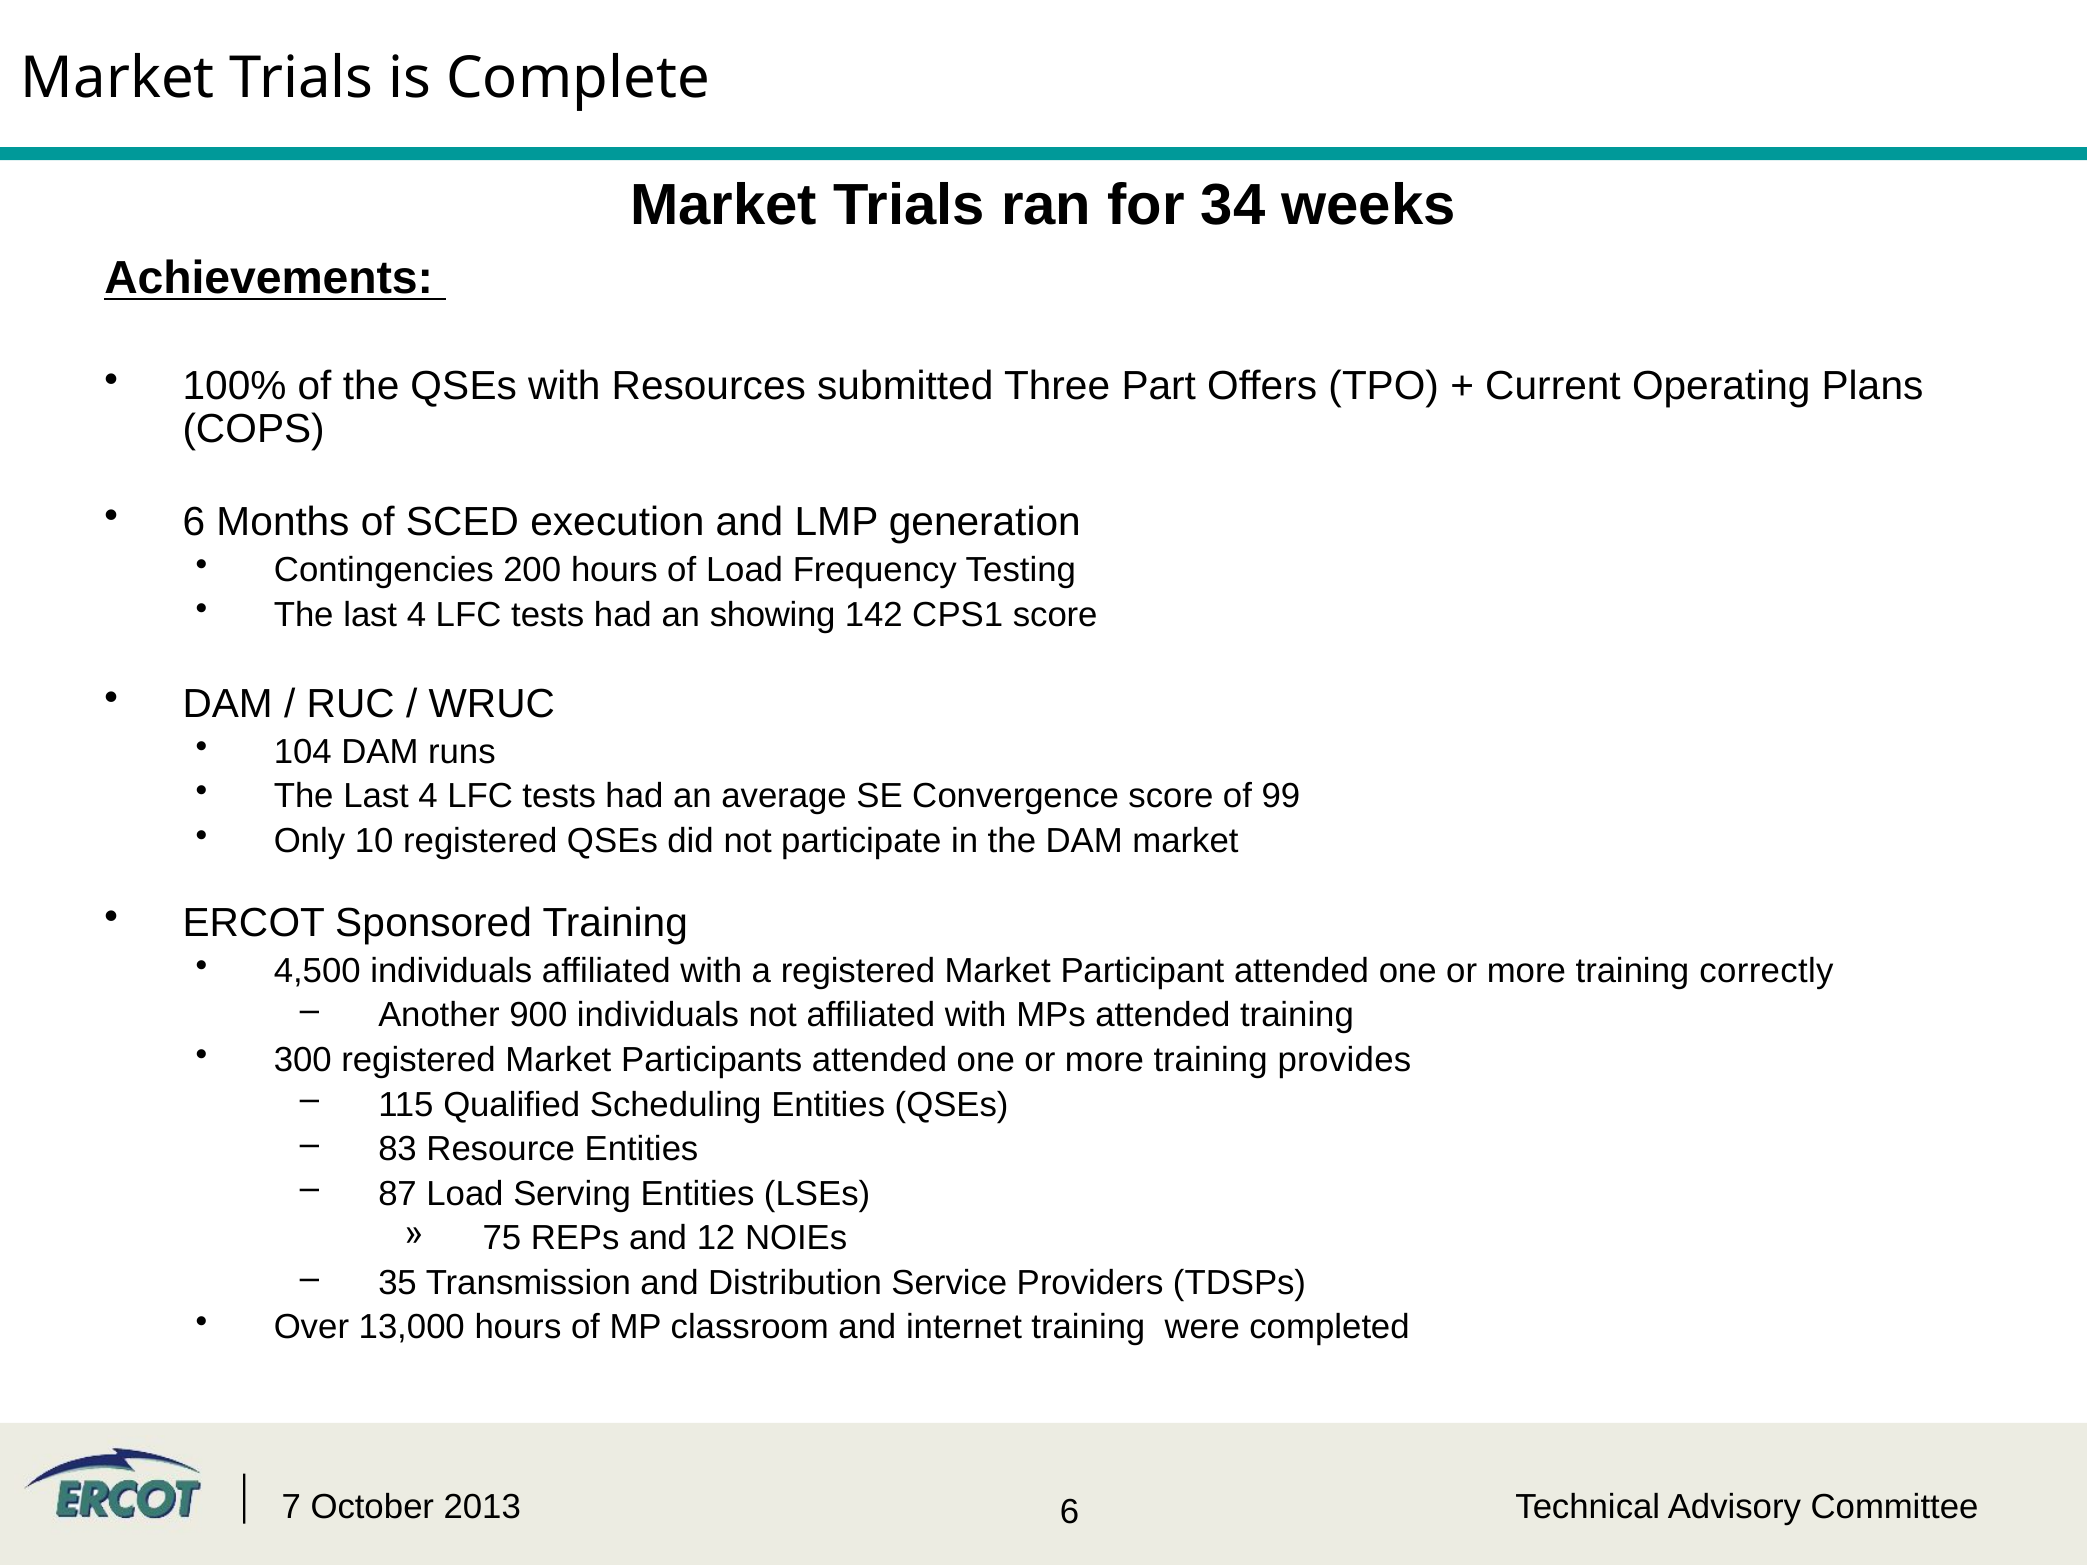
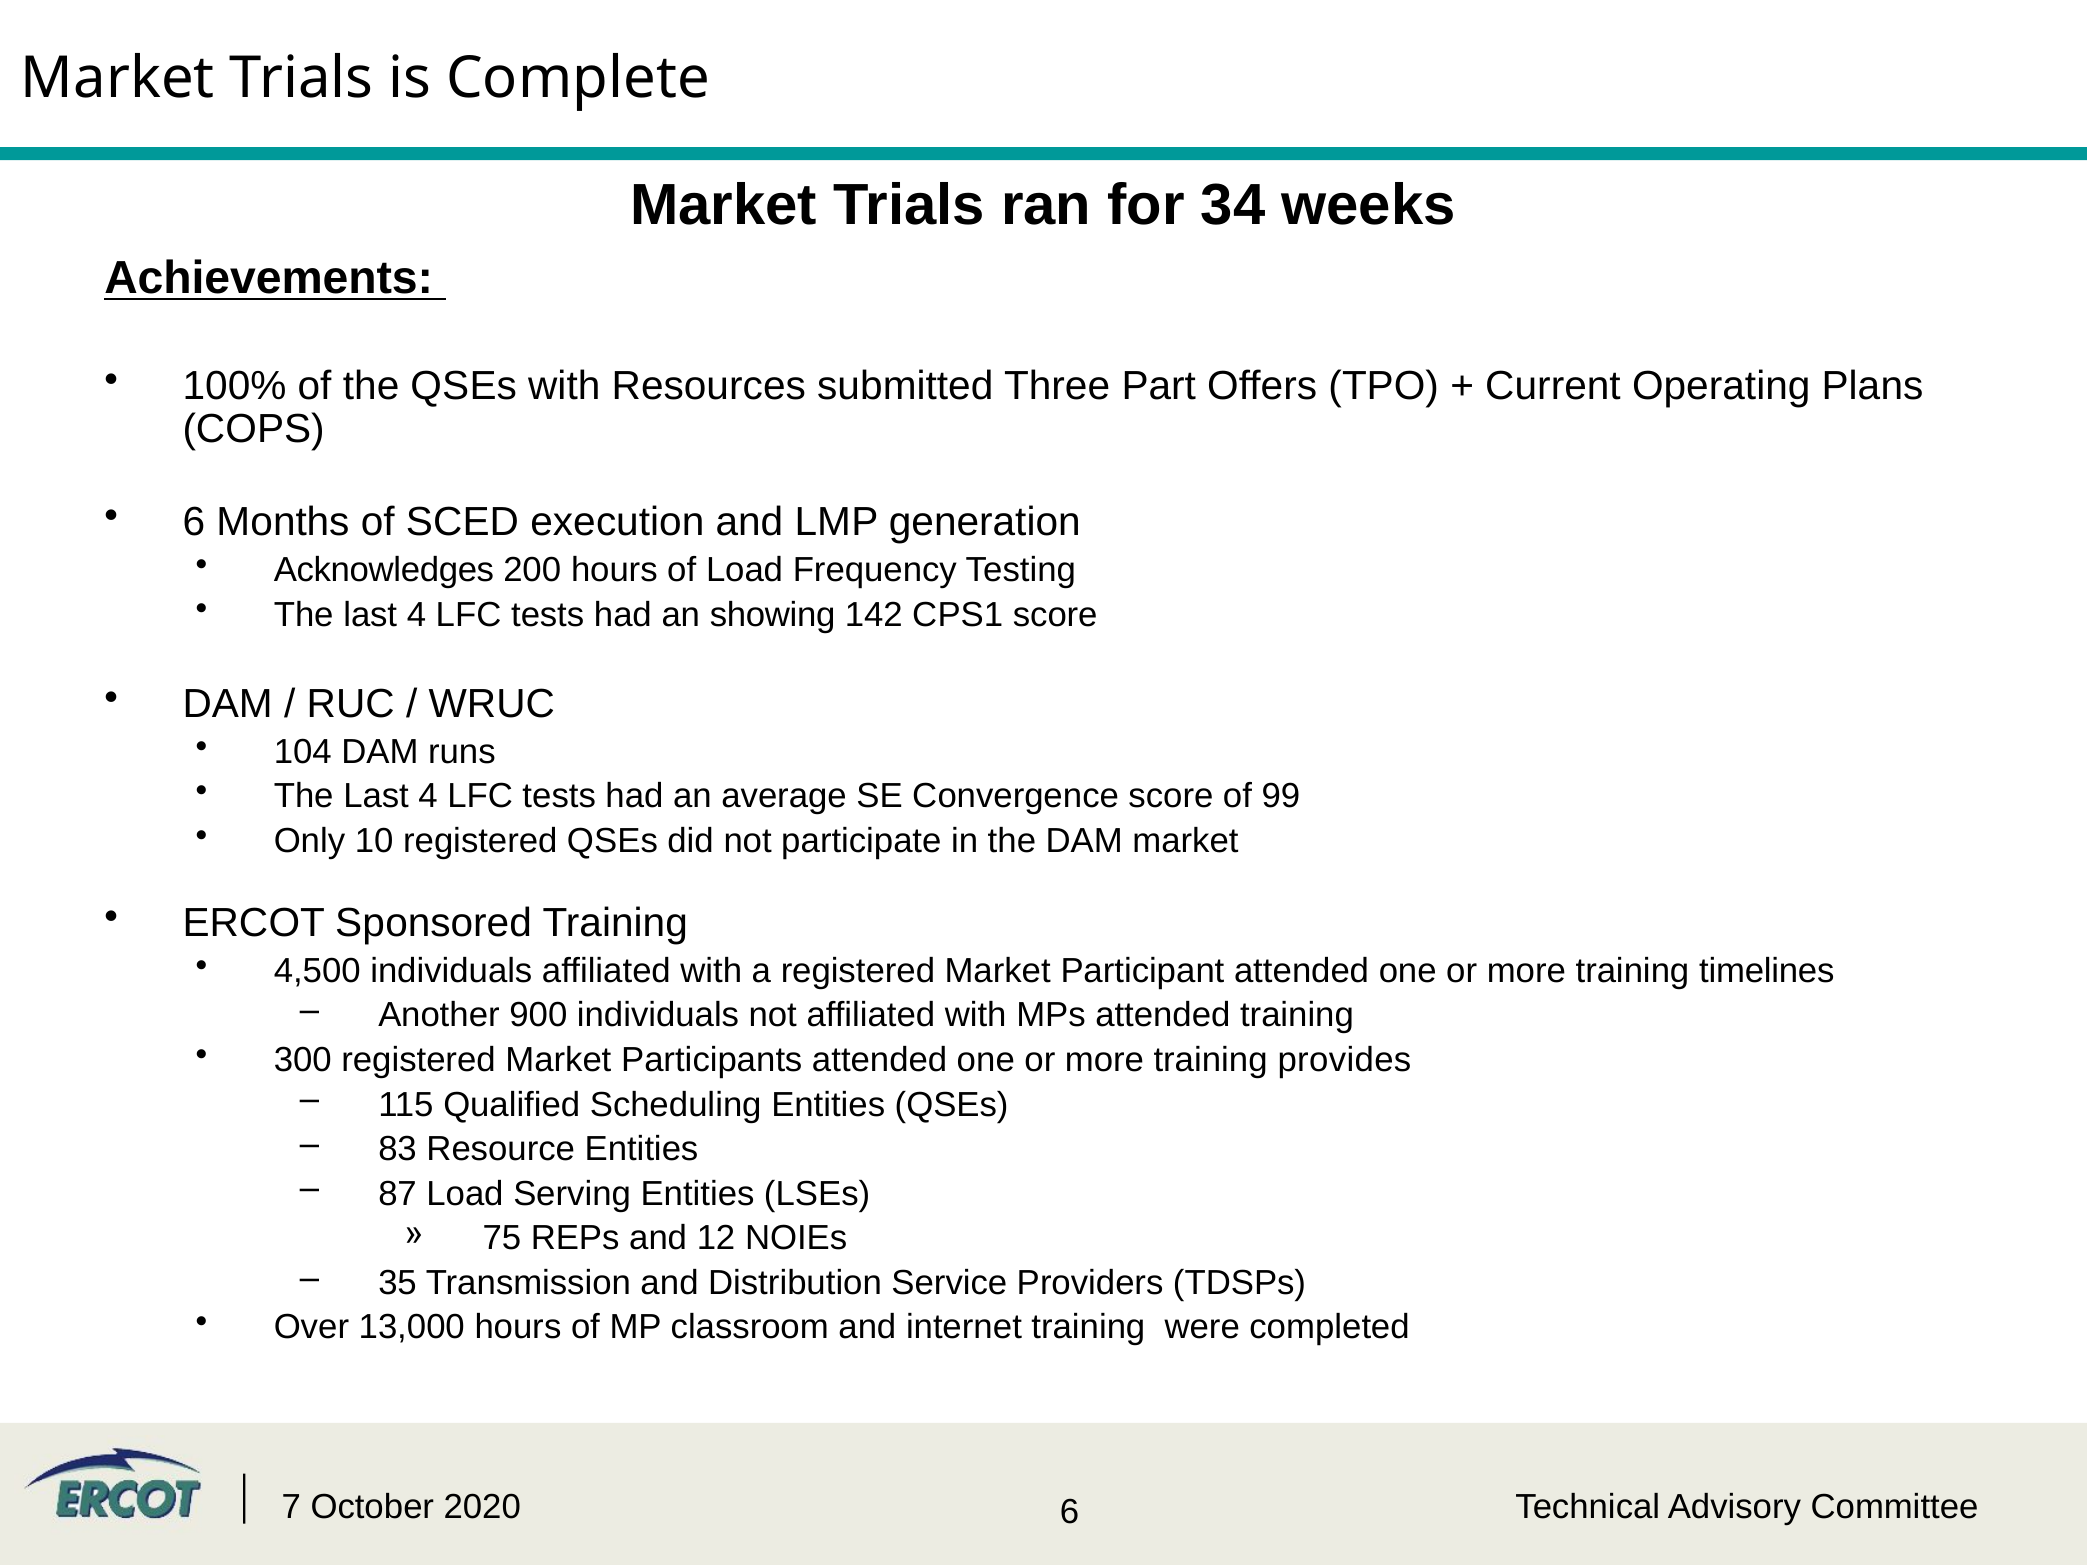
Contingencies: Contingencies -> Acknowledges (384, 570)
correctly: correctly -> timelines (1767, 971)
2013: 2013 -> 2020 (482, 1508)
